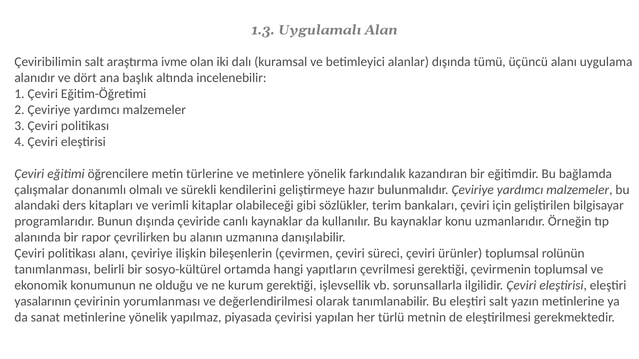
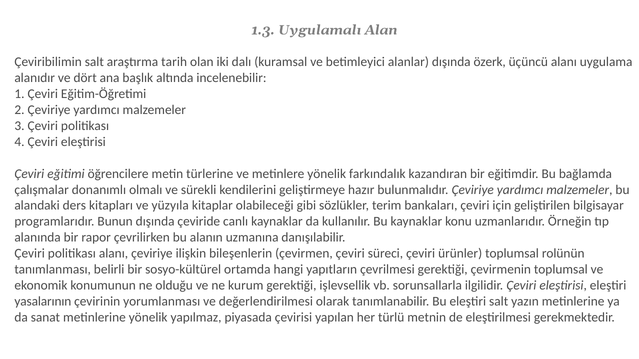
ivme: ivme -> tarih (174, 62)
tümü: tümü -> özerk (490, 62)
verimli: verimli -> yüzyıla (170, 206)
